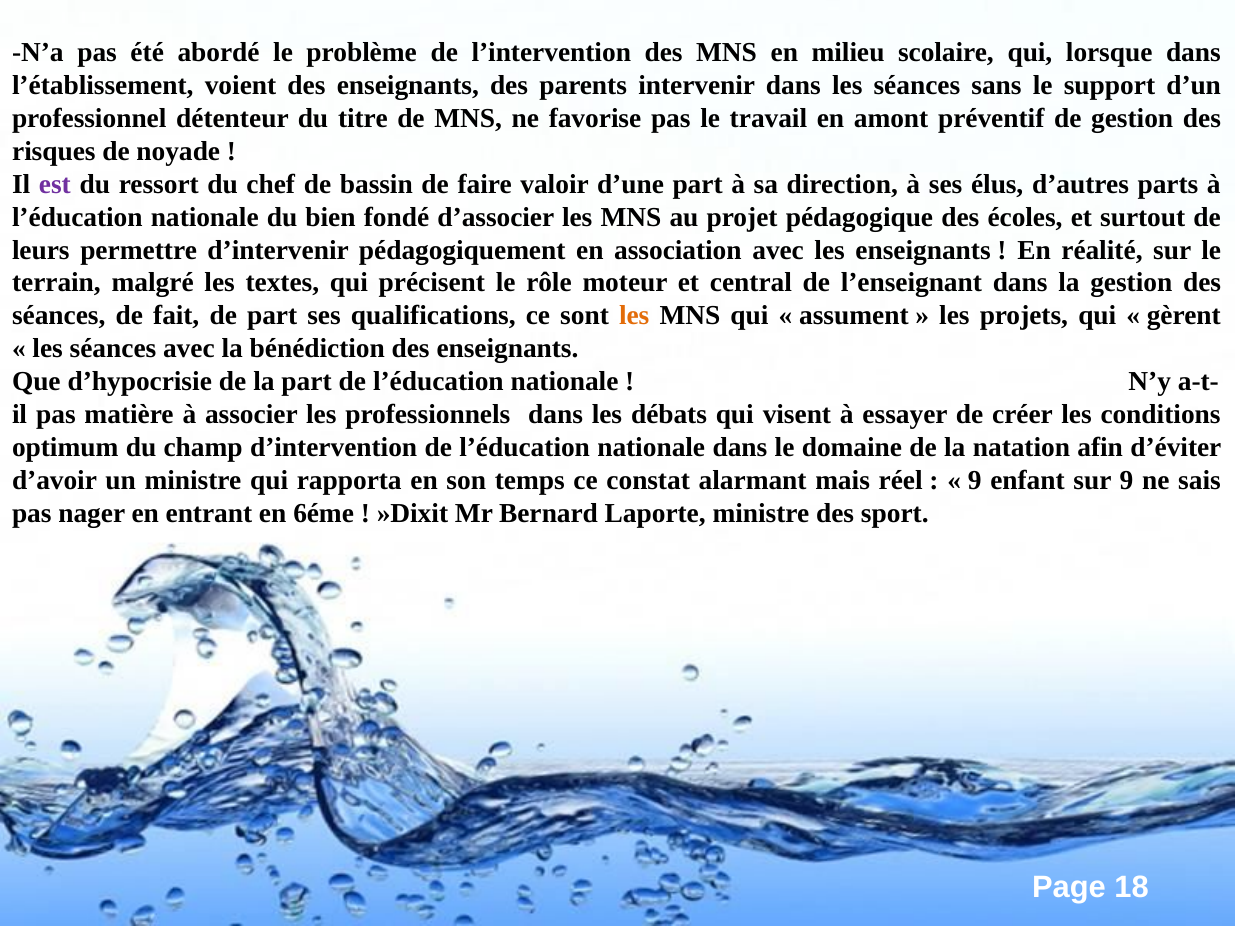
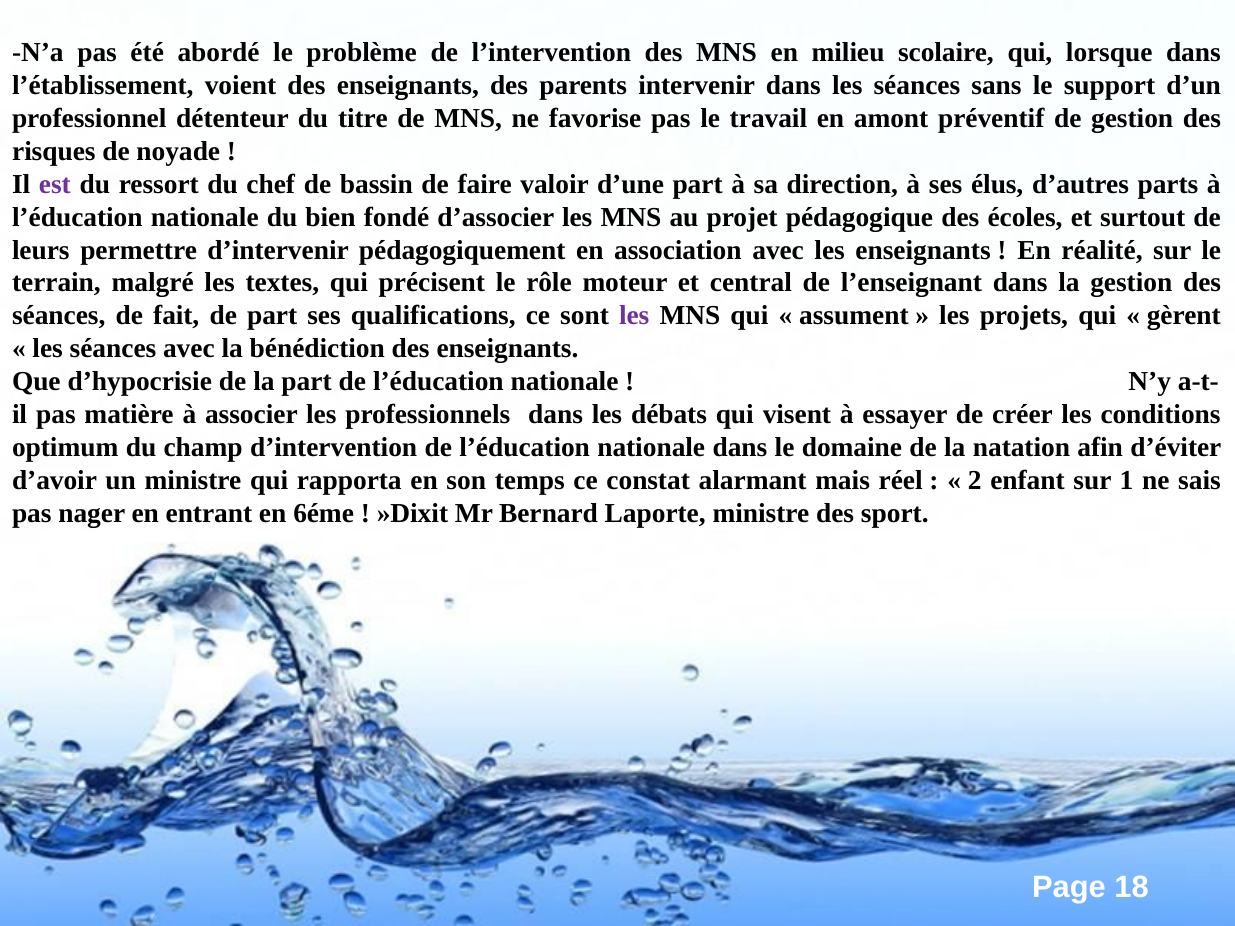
les colour: orange -> purple (634, 316)
9: 9 -> 2 (975, 480)
sur 9: 9 -> 1 (1127, 480)
